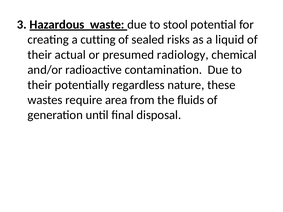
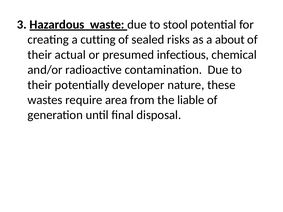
liquid: liquid -> about (230, 40)
radiology: radiology -> infectious (183, 55)
regardless: regardless -> developer (138, 85)
fluids: fluids -> liable (191, 100)
